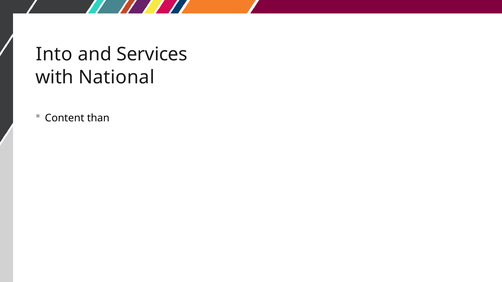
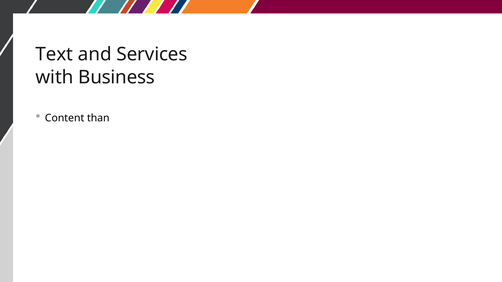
Into: Into -> Text (54, 54)
National: National -> Business (117, 77)
